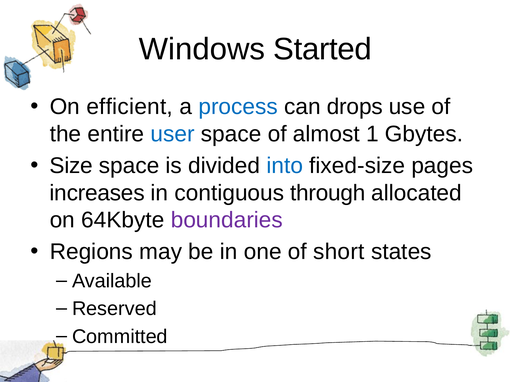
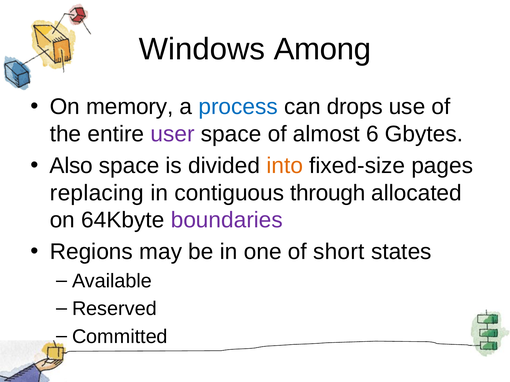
Started: Started -> Among (323, 49)
efficient: efficient -> memory (130, 107)
user colour: blue -> purple (173, 134)
1: 1 -> 6 (372, 134)
Size: Size -> Also (71, 166)
into colour: blue -> orange (285, 166)
increases: increases -> replacing (97, 193)
